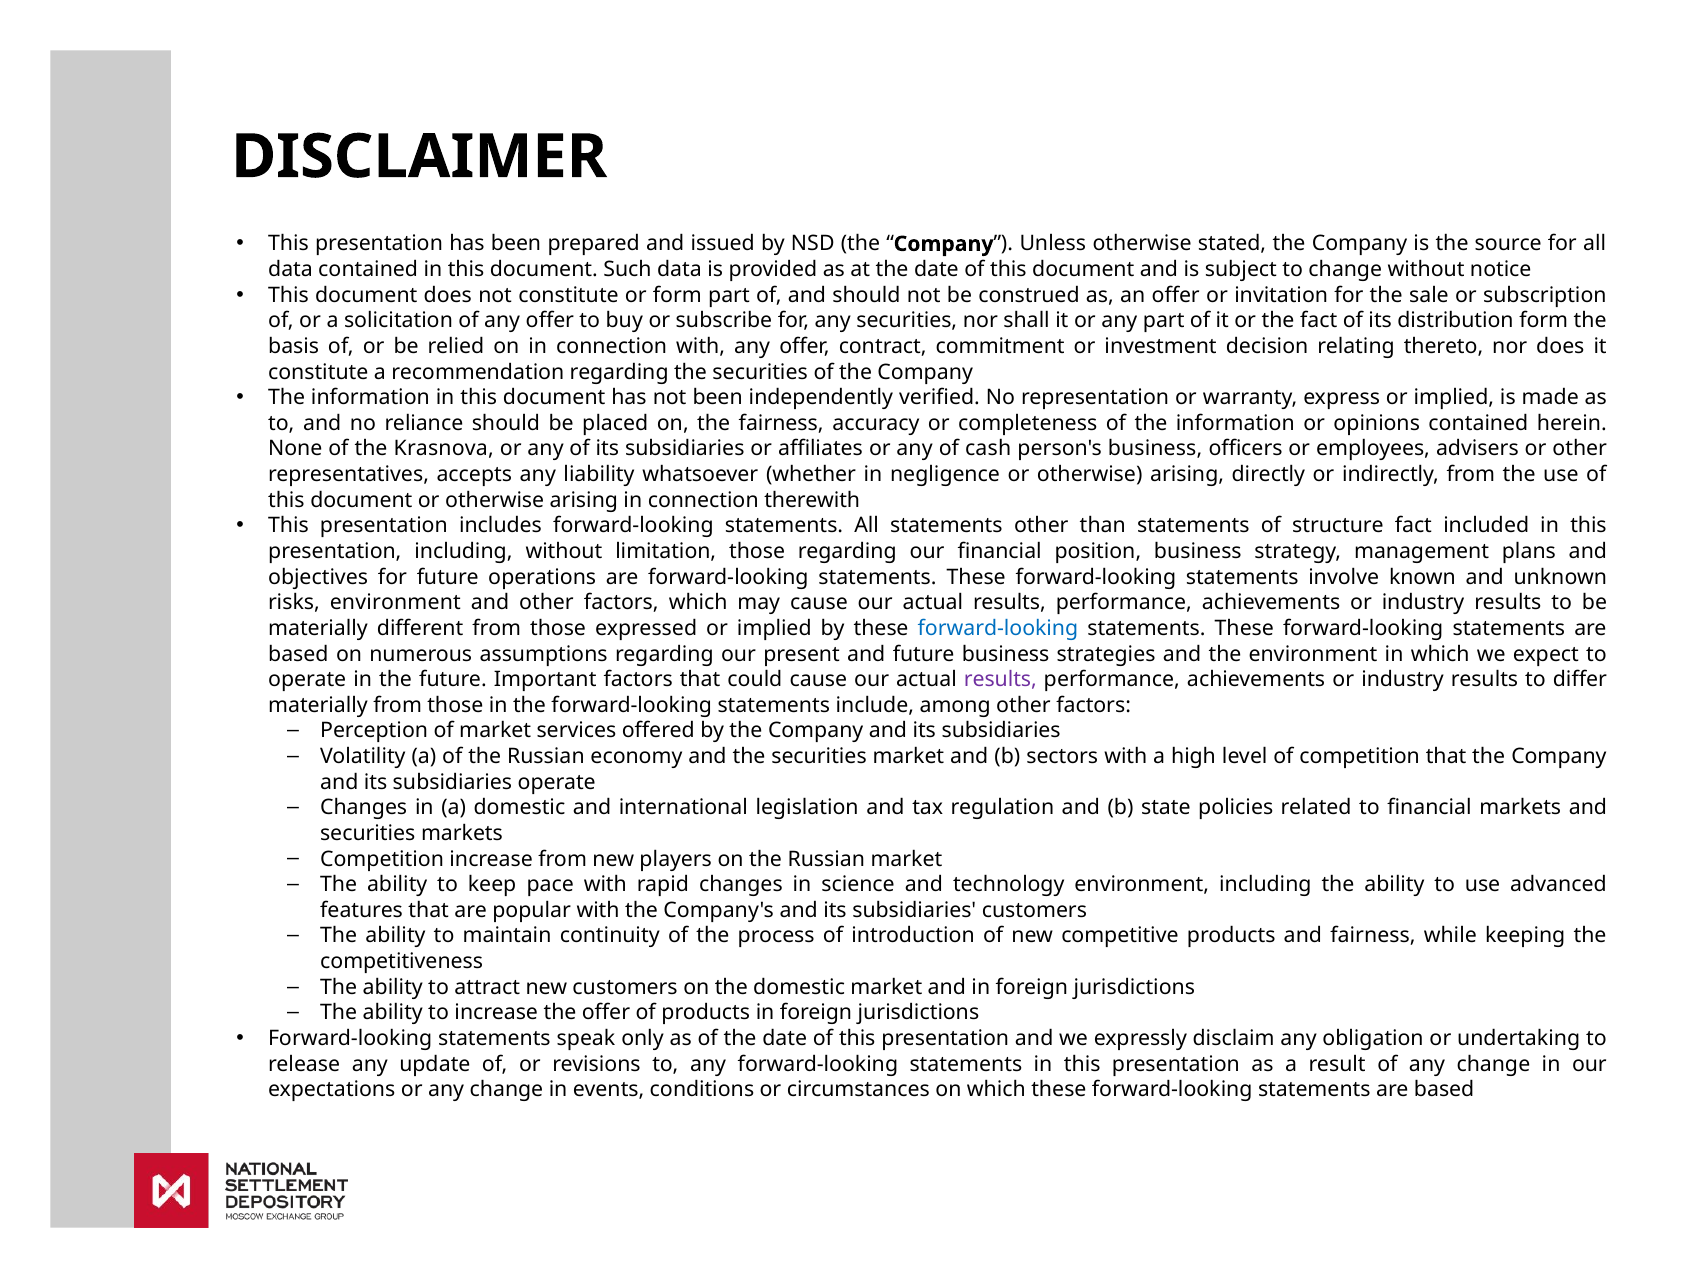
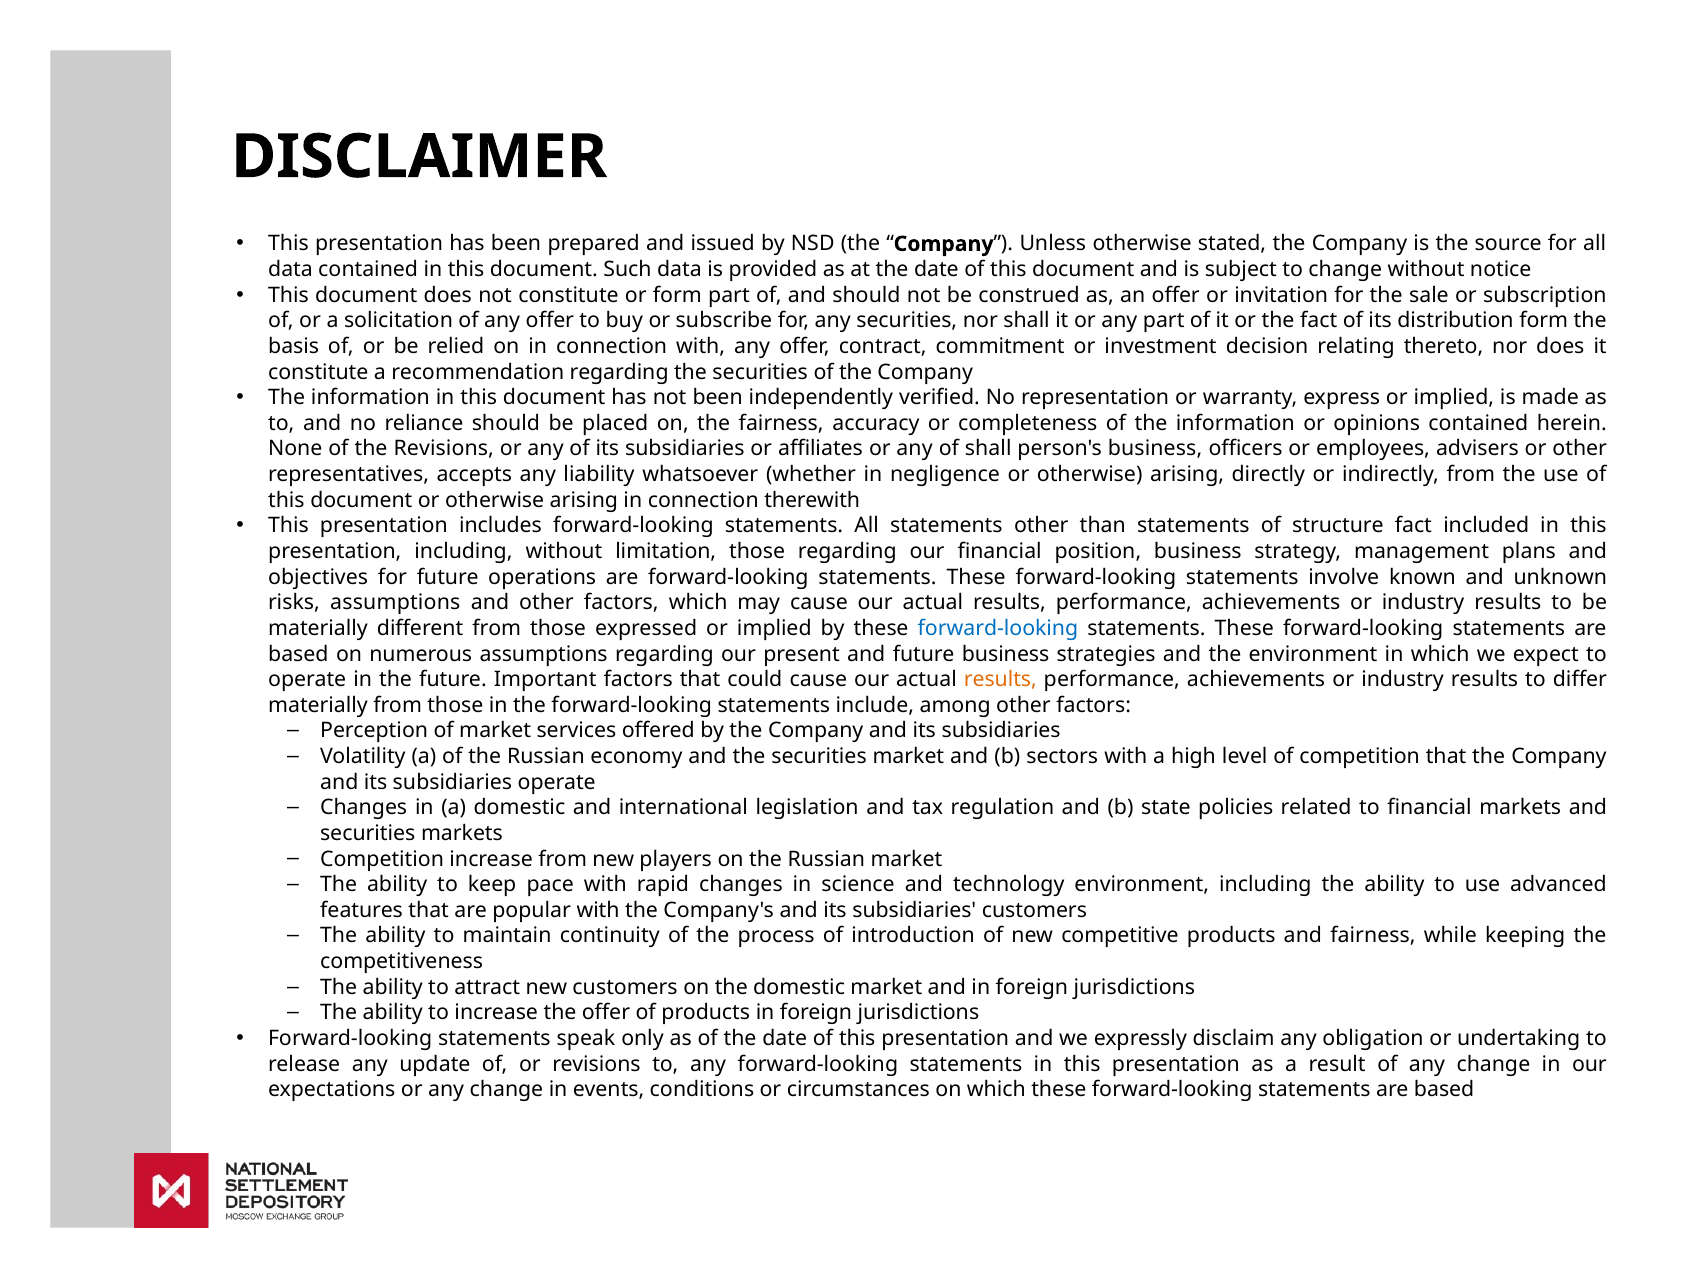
the Krasnova: Krasnova -> Revisions (444, 449)
of cash: cash -> shall (988, 449)
risks environment: environment -> assumptions (395, 602)
results colour: purple -> orange (1000, 679)
